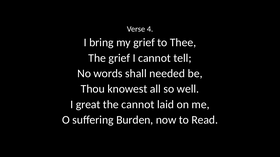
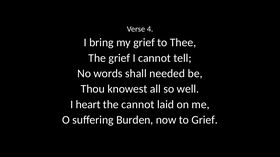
great: great -> heart (88, 105)
to Read: Read -> Grief (205, 120)
